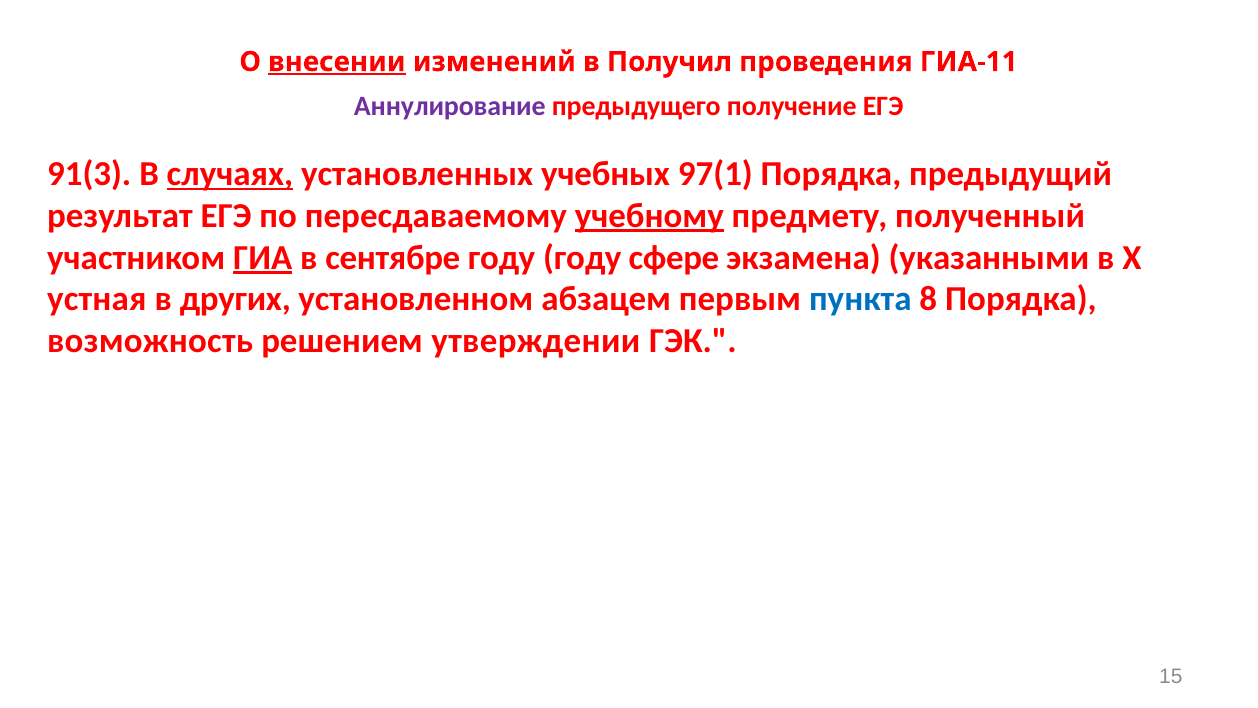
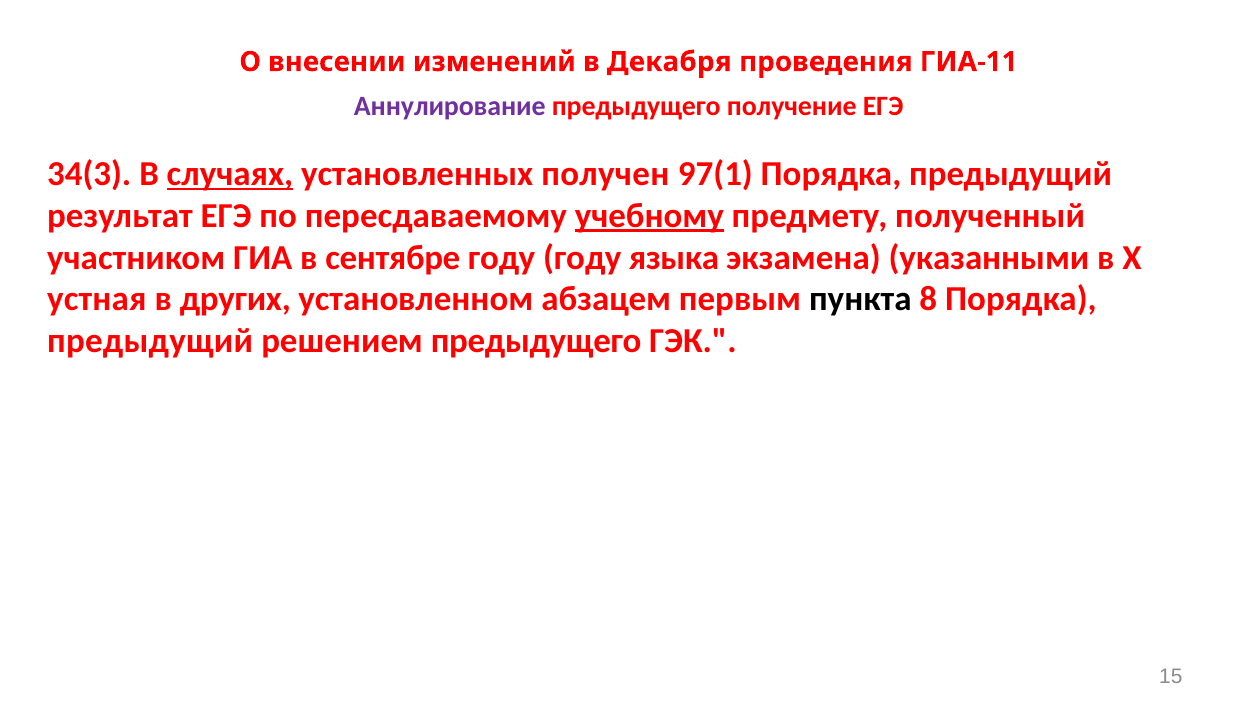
внесении underline: present -> none (337, 62)
Получил: Получил -> Декабря (669, 62)
91(3: 91(3 -> 34(3 (89, 173)
учебных: учебных -> получен (605, 173)
ГИА underline: present -> none (263, 257)
сфере: сфере -> языка (674, 257)
пункта colour: blue -> black (860, 299)
возможность: возможность -> предыдущий (150, 341)
решением утверждении: утверждении -> предыдущего (536, 341)
